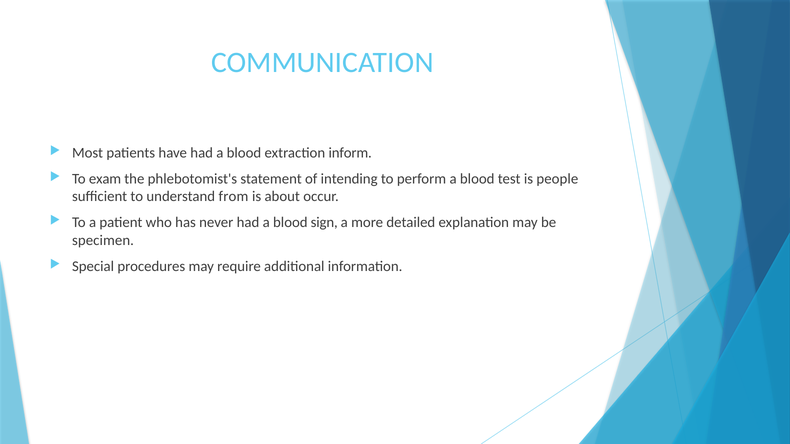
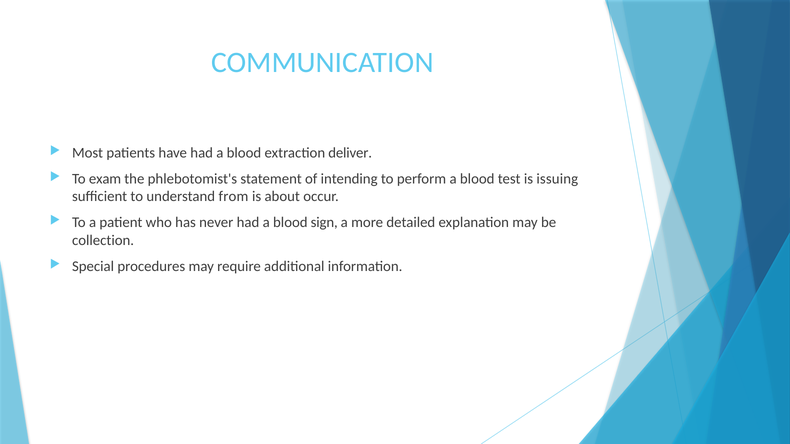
inform: inform -> deliver (350, 153)
people: people -> issuing (557, 179)
specimen: specimen -> collection (103, 240)
